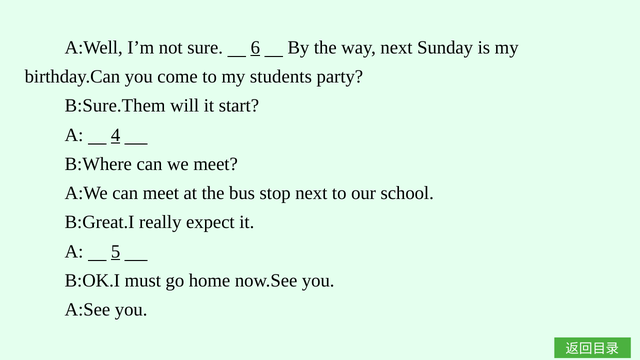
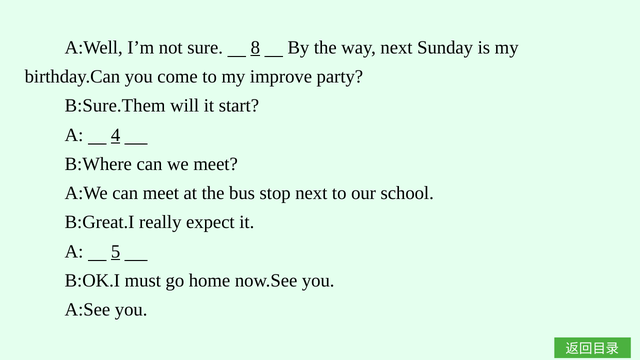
6: 6 -> 8 (255, 48)
students: students -> improve (281, 77)
